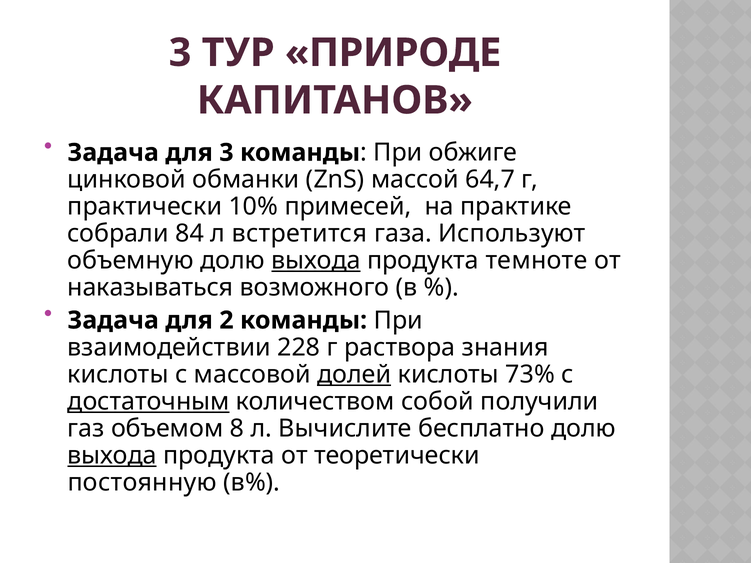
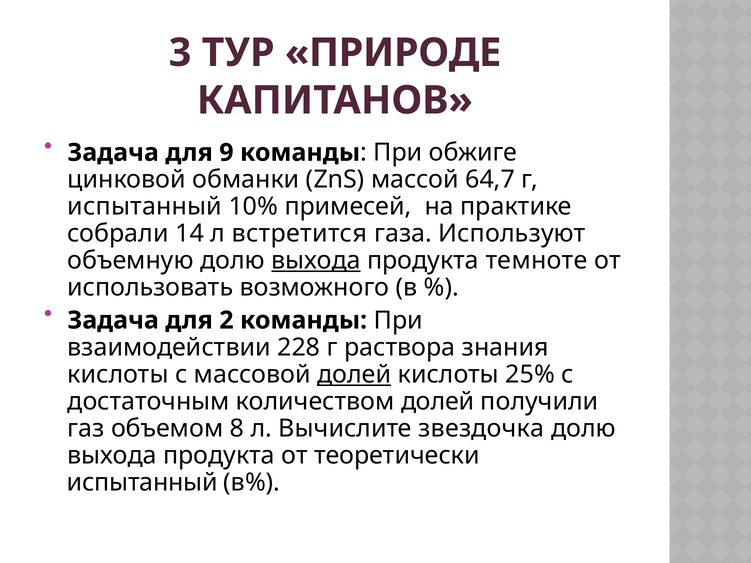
для 3: 3 -> 9 (226, 153)
практически: практически -> испытанный (145, 207)
84: 84 -> 14 (190, 234)
наказываться: наказываться -> использовать (150, 288)
73%: 73% -> 25% (530, 374)
достаточным underline: present -> none (149, 402)
количеством собой: собой -> долей (438, 402)
бесплатно: бесплатно -> звездочка (481, 429)
выхода underline: present -> none (112, 456)
постоянную: постоянную -> испытанный (142, 483)
